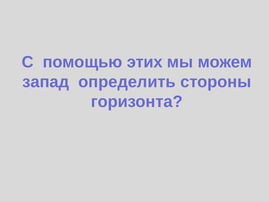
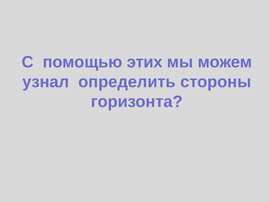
запад: запад -> узнал (46, 82)
